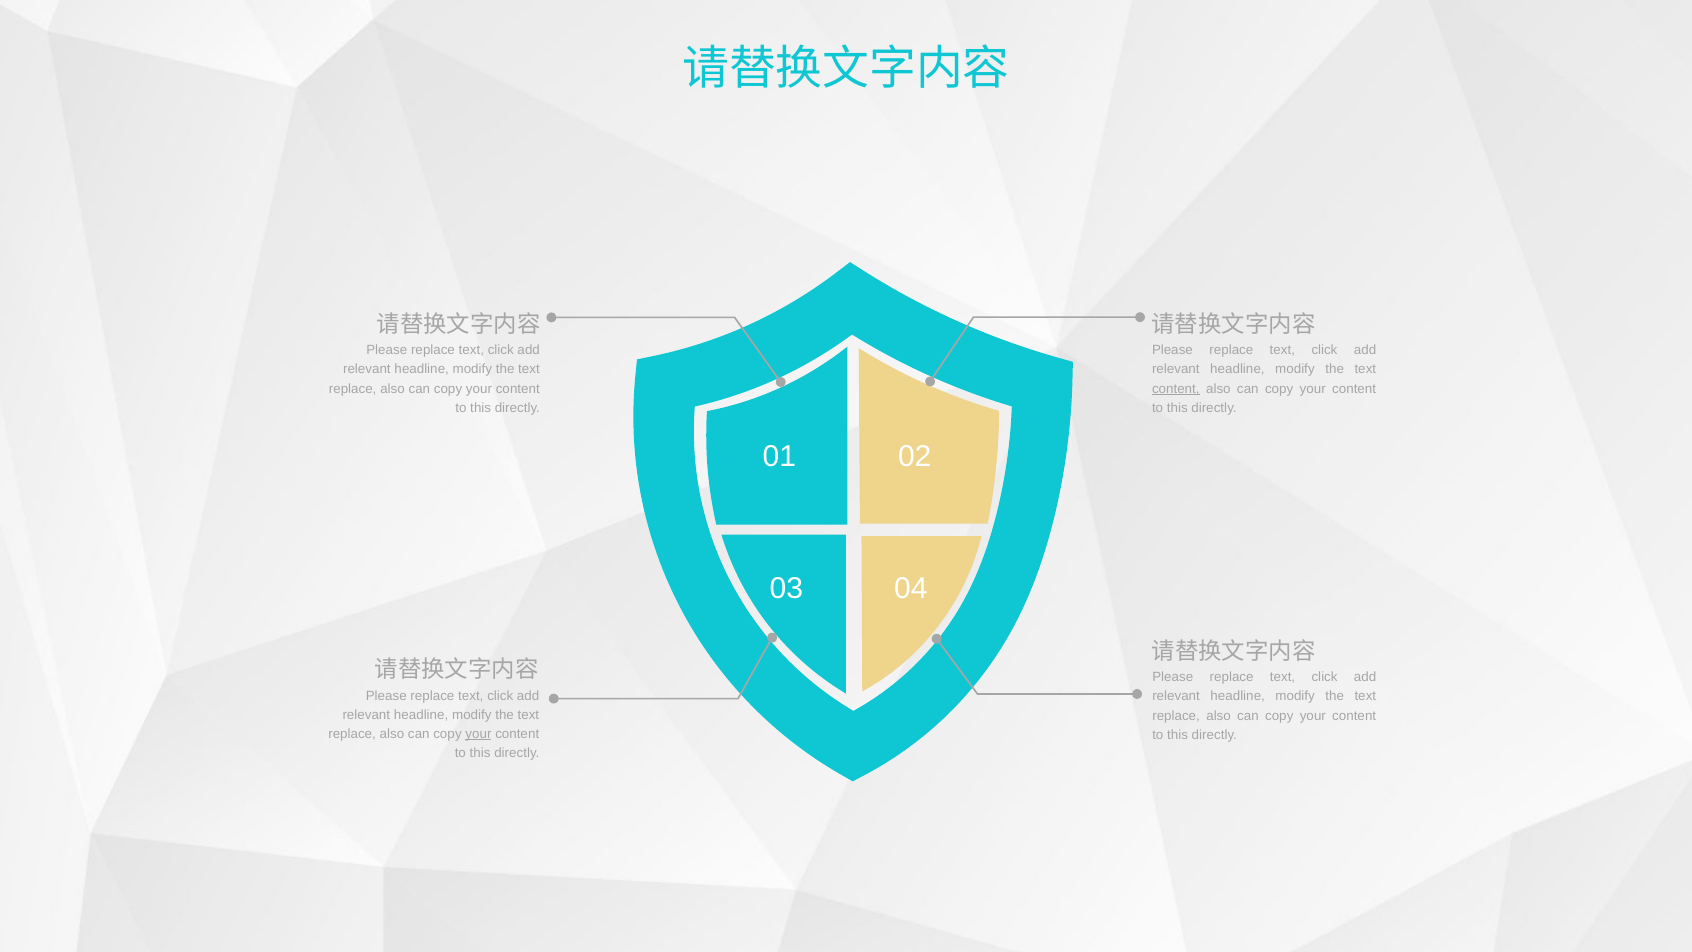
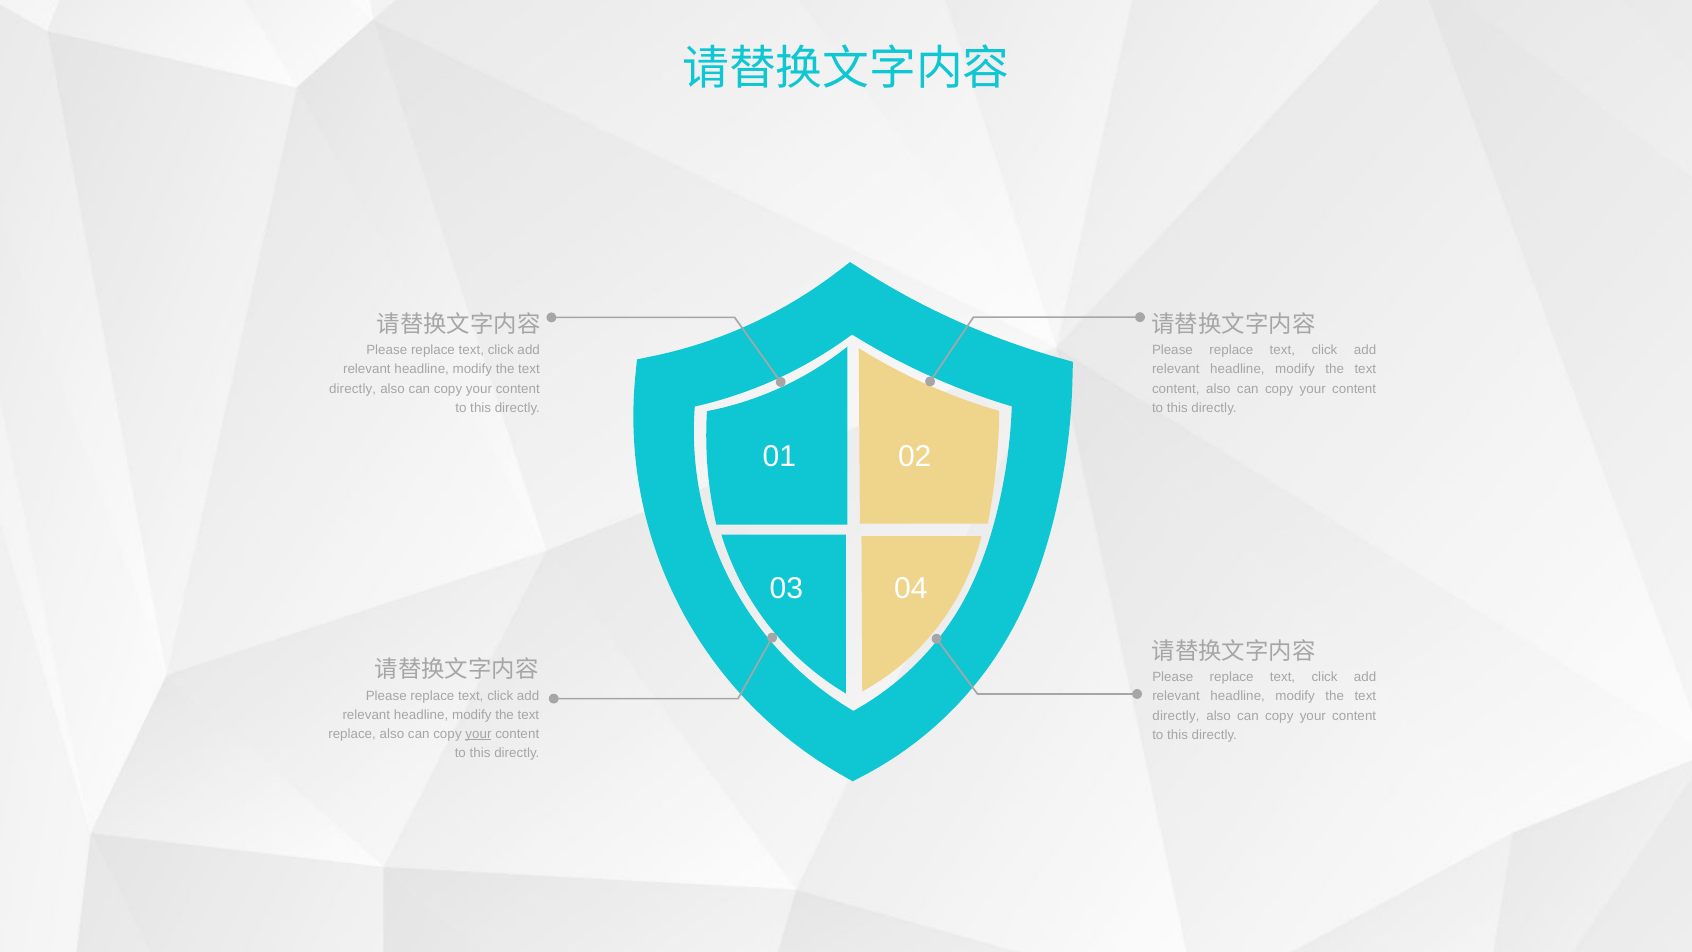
replace: replace -> directly (353, 389)
content underline: present -> none (1176, 389)
replace: replace -> directly (1176, 715)
